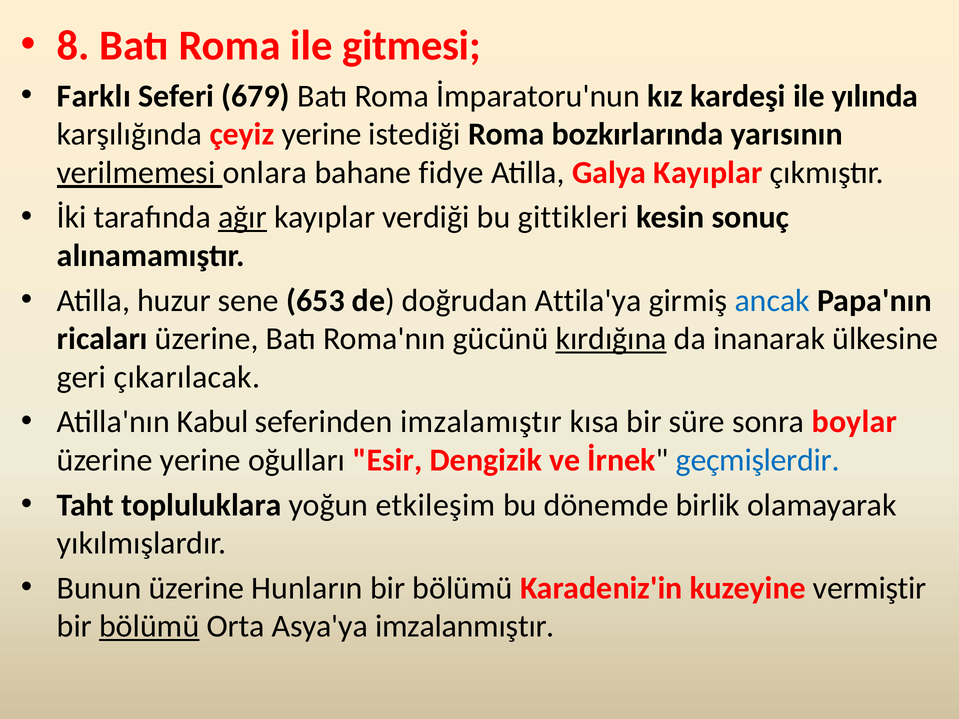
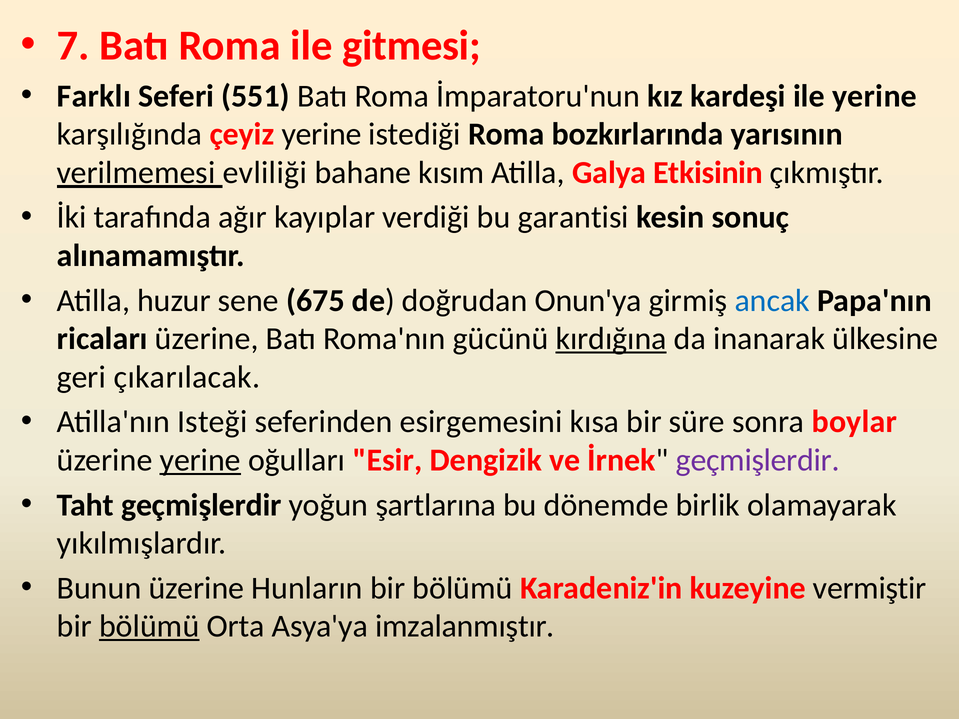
8: 8 -> 7 (73, 46)
679: 679 -> 551 (256, 96)
ile yılında: yılında -> yerine (875, 96)
onlara: onlara -> evliliği (265, 173)
fidye: fidye -> kısım (451, 173)
Galya Kayıplar: Kayıplar -> Etkisinin (708, 173)
ağır underline: present -> none (243, 217)
gittikleri: gittikleri -> garantisi (573, 217)
653: 653 -> 675 (315, 301)
Attila'ya: Attila'ya -> Onun'ya (588, 301)
Kabul: Kabul -> Isteği (212, 422)
imzalamıştır: imzalamıştır -> esirgemesini (481, 422)
yerine underline: none -> present (200, 460)
geçmişlerdir colour: blue -> purple (758, 460)
Taht topluluklara: topluluklara -> geçmişlerdir (201, 505)
etkileşim: etkileşim -> şartlarına (436, 505)
